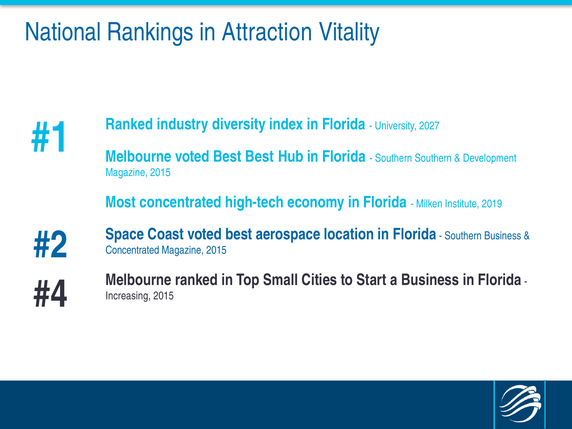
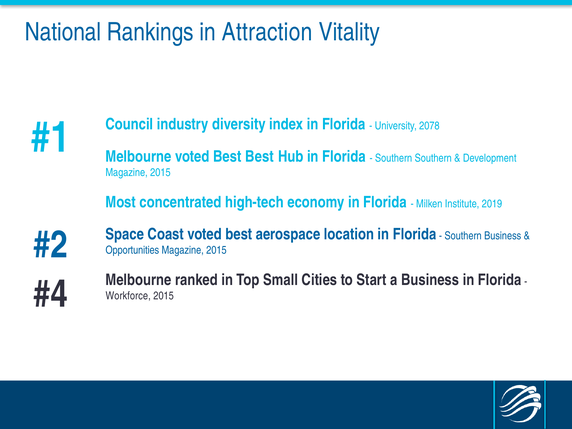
Ranked: Ranked -> Council (129, 124)
2027: 2027 -> 2078 (429, 126)
Concentrated: Concentrated -> Opportunities (132, 250)
Increasing: Increasing -> Workforce (128, 296)
